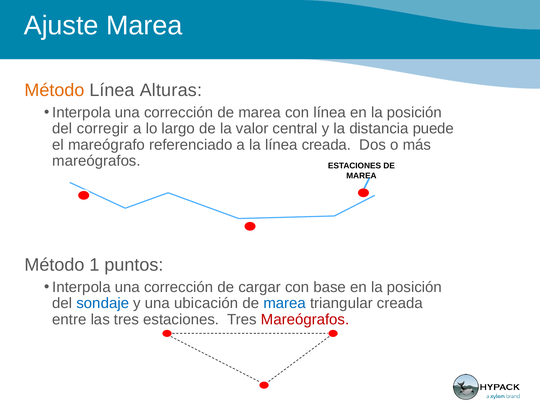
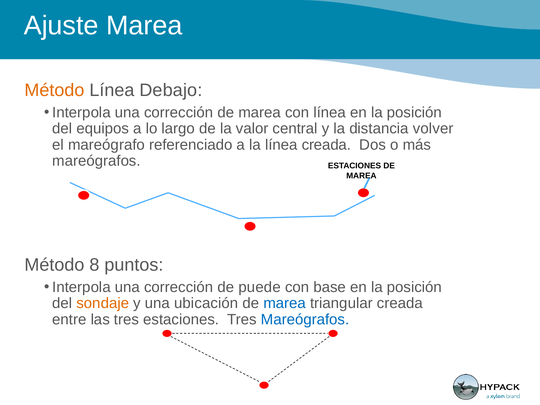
Alturas: Alturas -> Debajo (171, 90)
corregir: corregir -> equipos (103, 129)
puede: puede -> volver (433, 129)
1: 1 -> 8 (94, 265)
cargar: cargar -> puede (260, 287)
sondaje colour: blue -> orange (103, 303)
Mareógrafos colour: red -> blue (305, 320)
